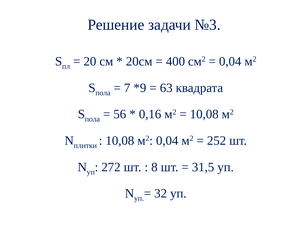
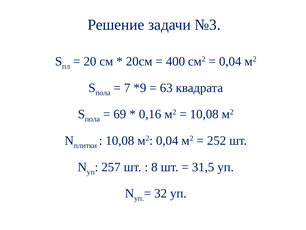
56: 56 -> 69 (120, 114)
272: 272 -> 257 (111, 167)
